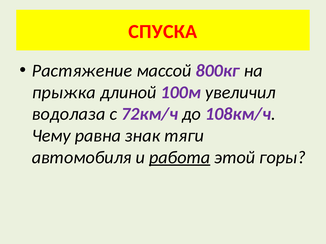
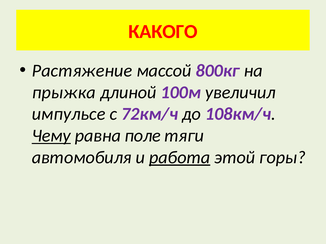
СПУСКА: СПУСКА -> КАКОГО (163, 32)
водолаза: водолаза -> импульсе (69, 114)
Чему underline: none -> present (51, 136)
знак: знак -> поле (143, 136)
